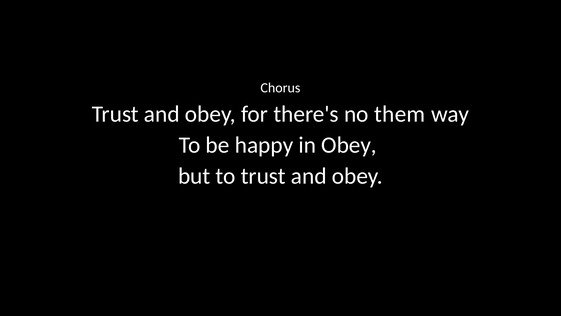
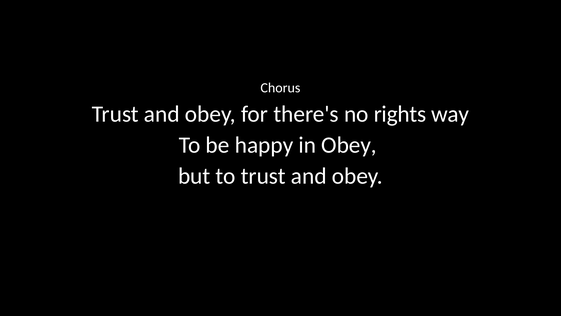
them: them -> rights (400, 114)
